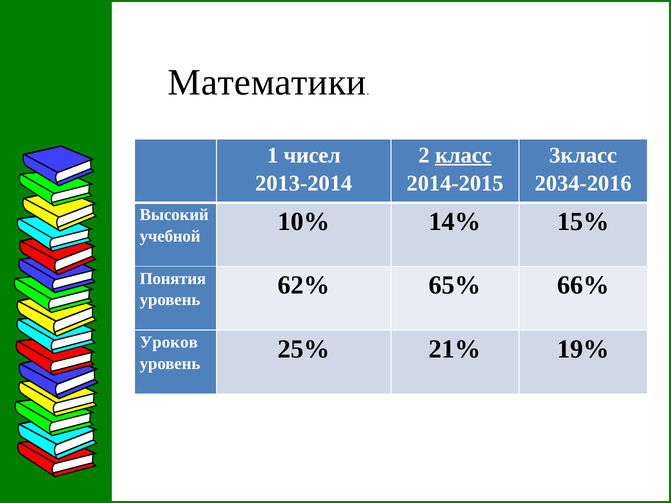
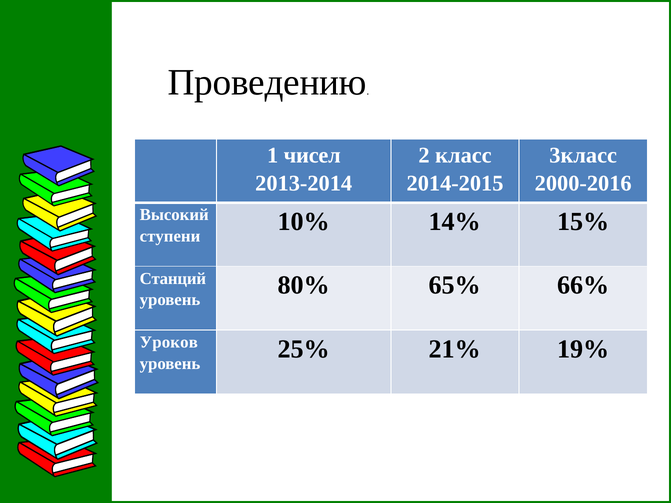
Математики: Математики -> Проведению (267, 82)
класс underline: present -> none (463, 155)
2034-2016: 2034-2016 -> 2000-2016 (583, 184)
учебной: учебной -> ступени (170, 236)
Понятия: Понятия -> Станций (173, 279)
62%: 62% -> 80% (304, 285)
